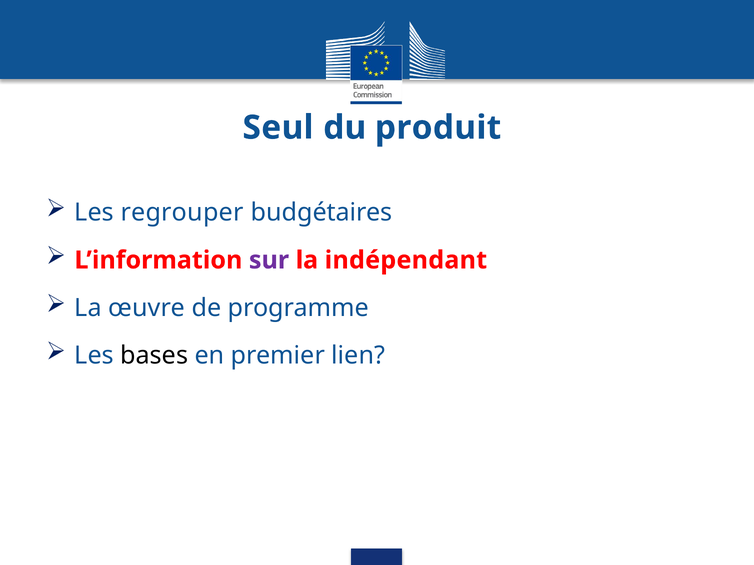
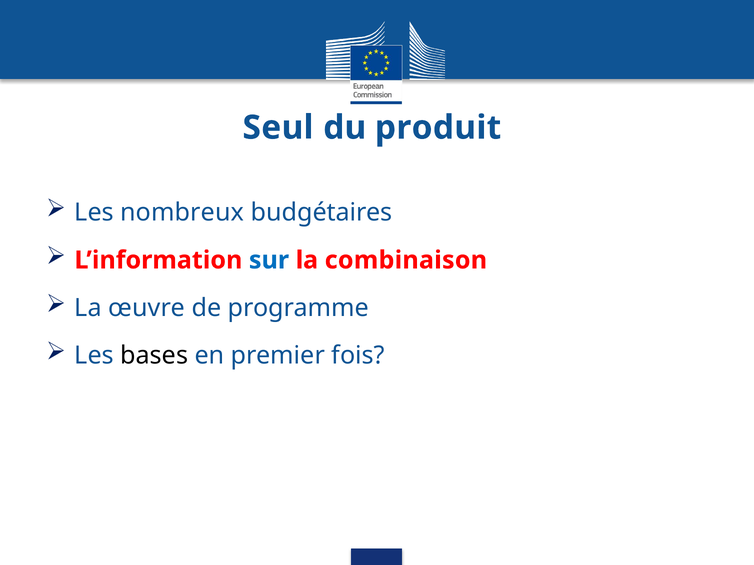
regrouper: regrouper -> nombreux (182, 213)
sur colour: purple -> blue (269, 260)
indépendant: indépendant -> combinaison (406, 260)
lien: lien -> fois (358, 356)
